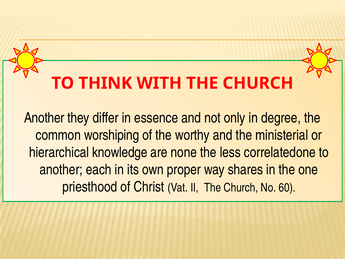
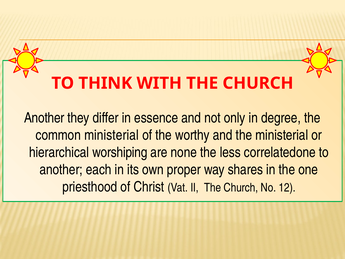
common worshiping: worshiping -> ministerial (111, 135)
knowledge: knowledge -> worshiping (120, 152)
60: 60 -> 12 (287, 187)
